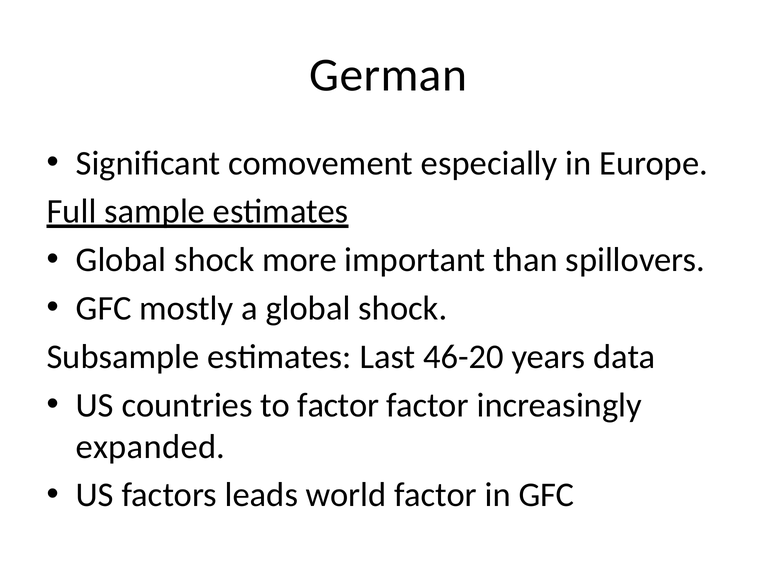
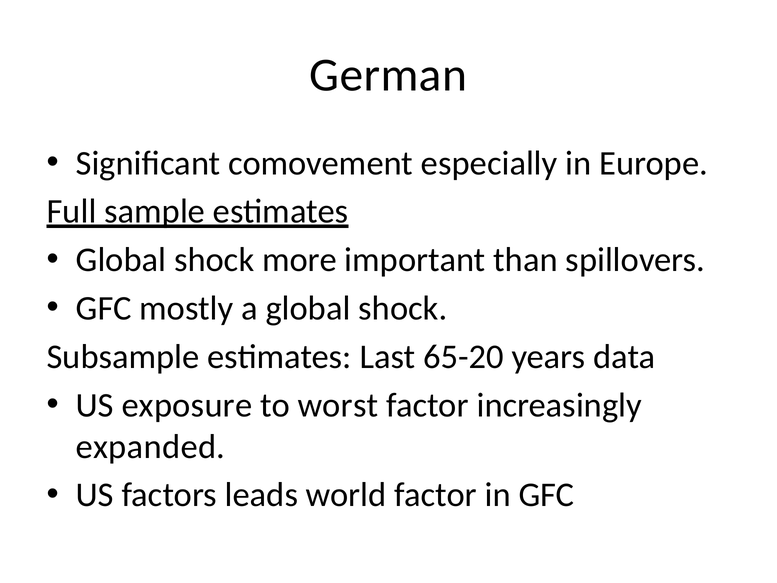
46-20: 46-20 -> 65-20 (463, 357)
countries: countries -> exposure (187, 405)
to factor: factor -> worst (338, 405)
